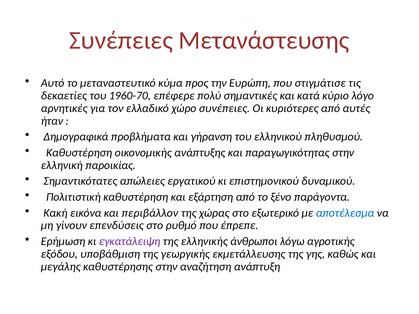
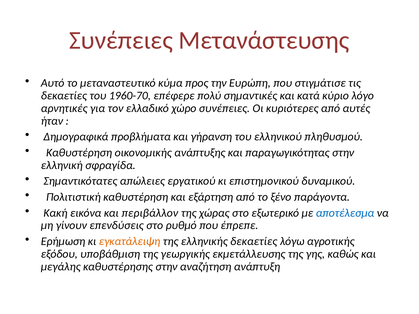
παροικίας: παροικίας -> σφραγίδα (110, 165)
εγκατάλειψη colour: purple -> orange (130, 242)
ελληνικής άνθρωποι: άνθρωποι -> δεκαετίες (254, 242)
